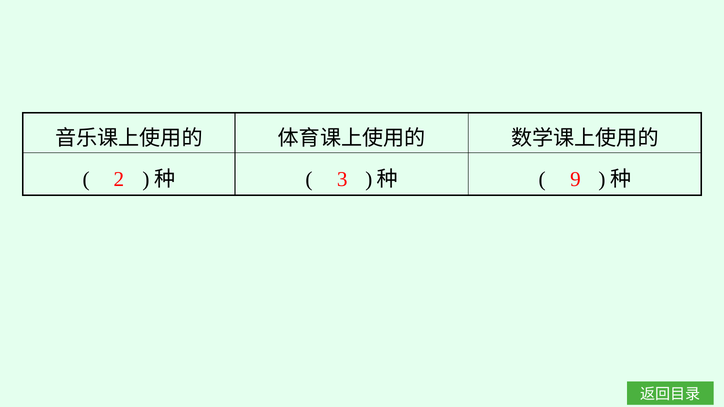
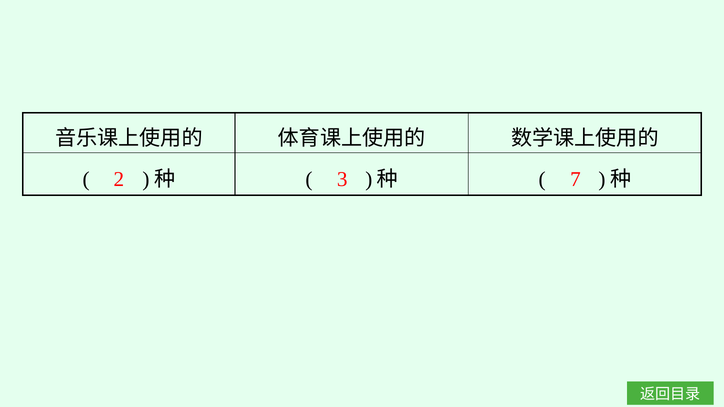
9: 9 -> 7 (575, 180)
